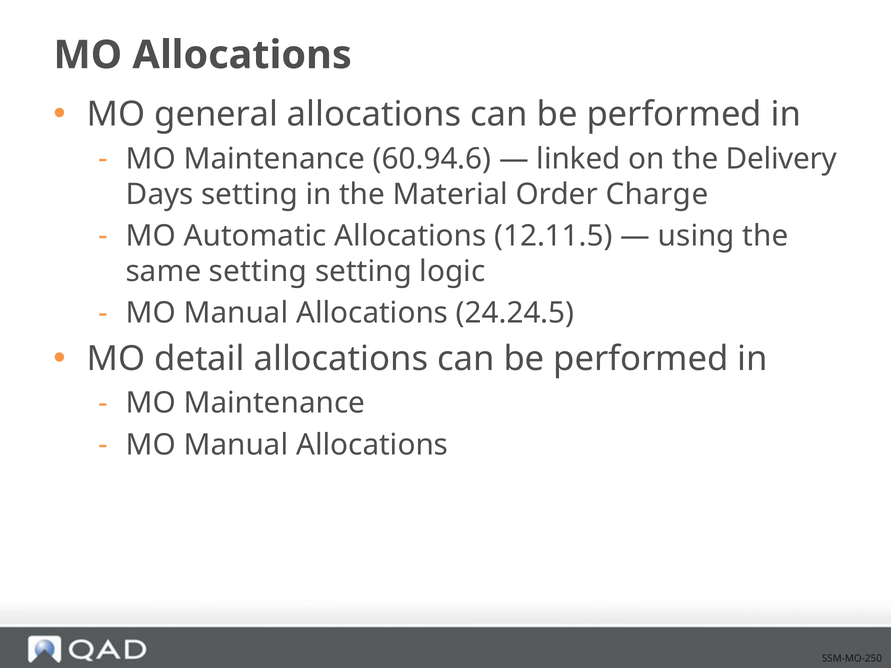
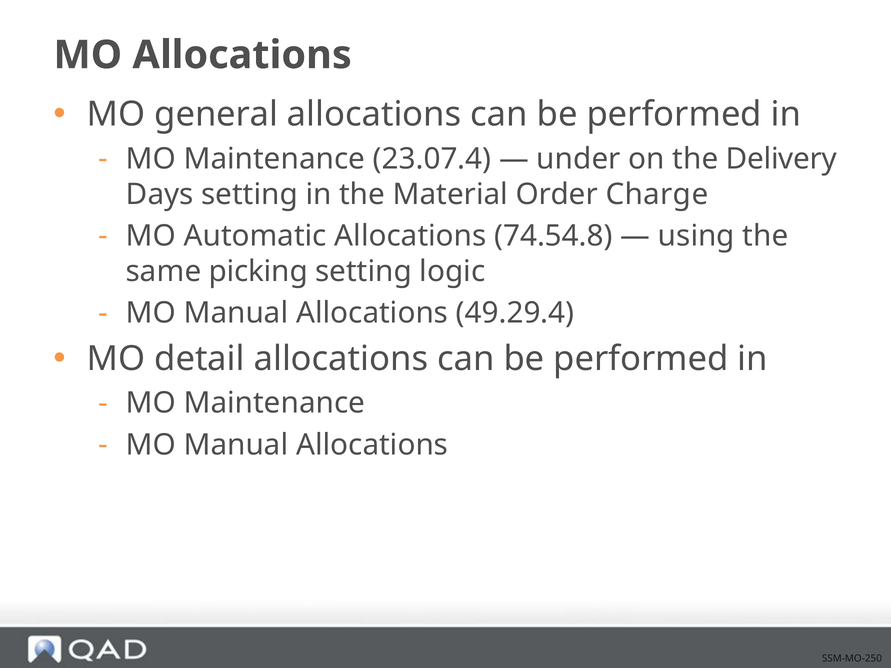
60.94.6: 60.94.6 -> 23.07.4 (432, 159)
linked: linked -> under (578, 159)
12.11.5: 12.11.5 -> 74.54.8 (553, 236)
same setting: setting -> picking (258, 272)
24.24.5: 24.24.5 -> 49.29.4 (515, 313)
